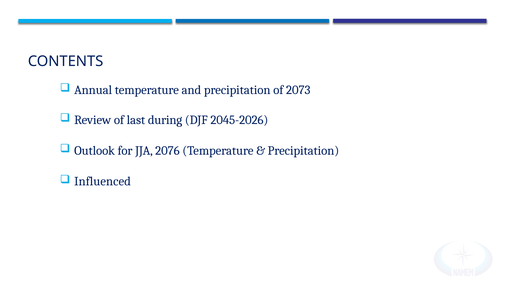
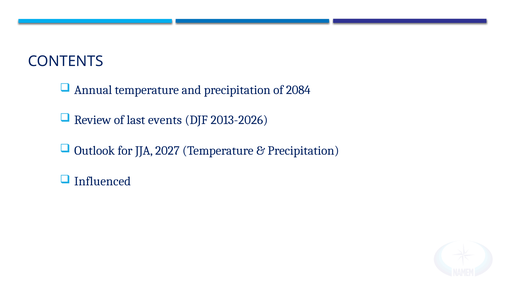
2073: 2073 -> 2084 (298, 90)
during: during -> events (165, 120)
2045-2026: 2045-2026 -> 2013-2026 (239, 120)
2076: 2076 -> 2027 (167, 151)
